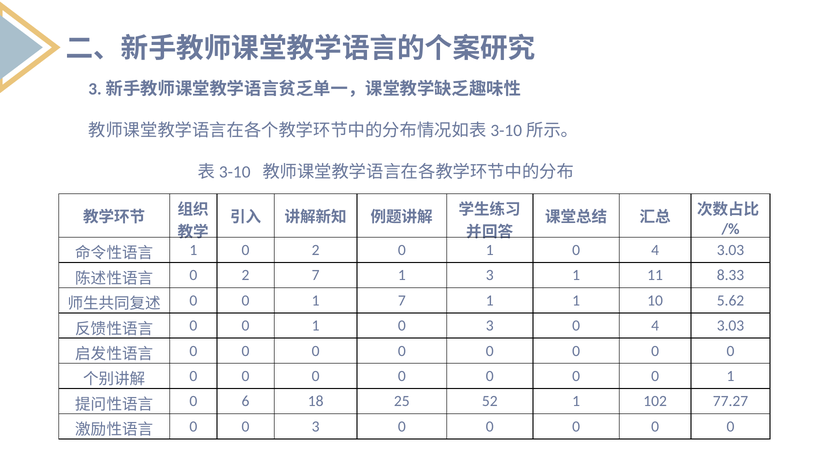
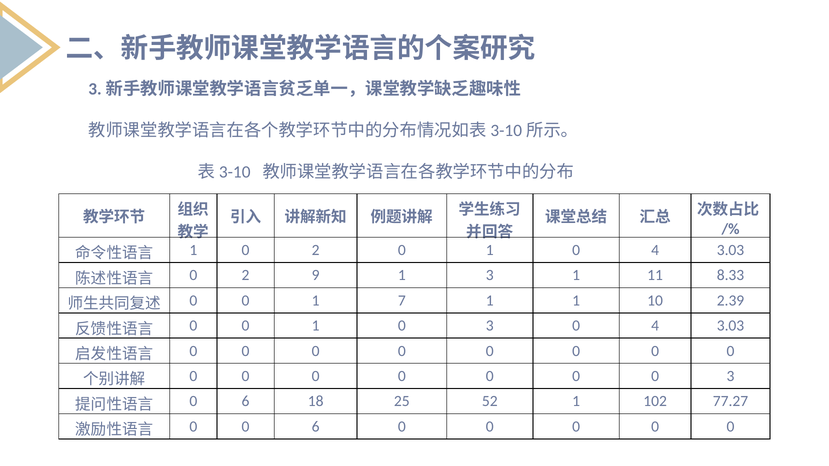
2 7: 7 -> 9 (316, 275)
5.62: 5.62 -> 2.39 (730, 301)
0 0 0 1: 1 -> 3 (730, 376)
0 0 3: 3 -> 6 (316, 427)
